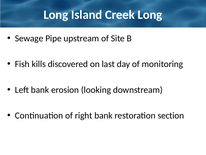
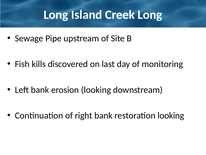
restoration section: section -> looking (171, 115)
